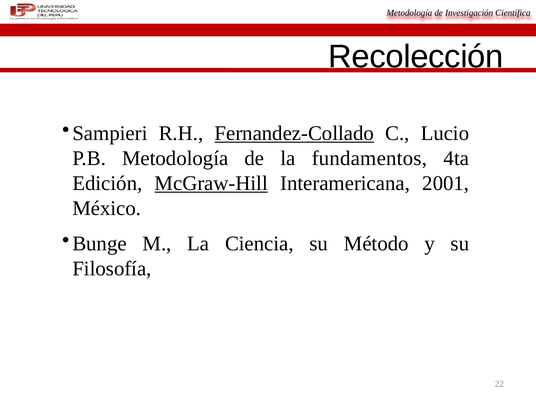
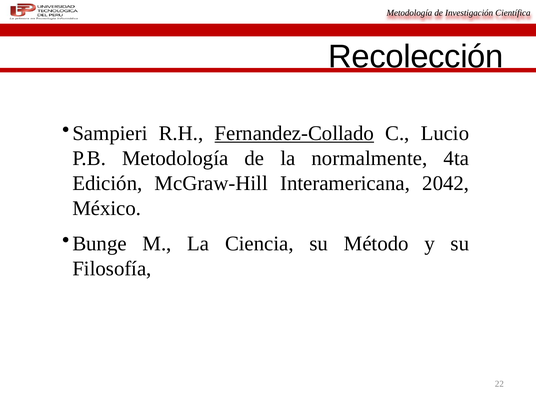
fundamentos: fundamentos -> normalmente (369, 158)
McGraw-Hill underline: present -> none (211, 183)
2001: 2001 -> 2042 (446, 183)
